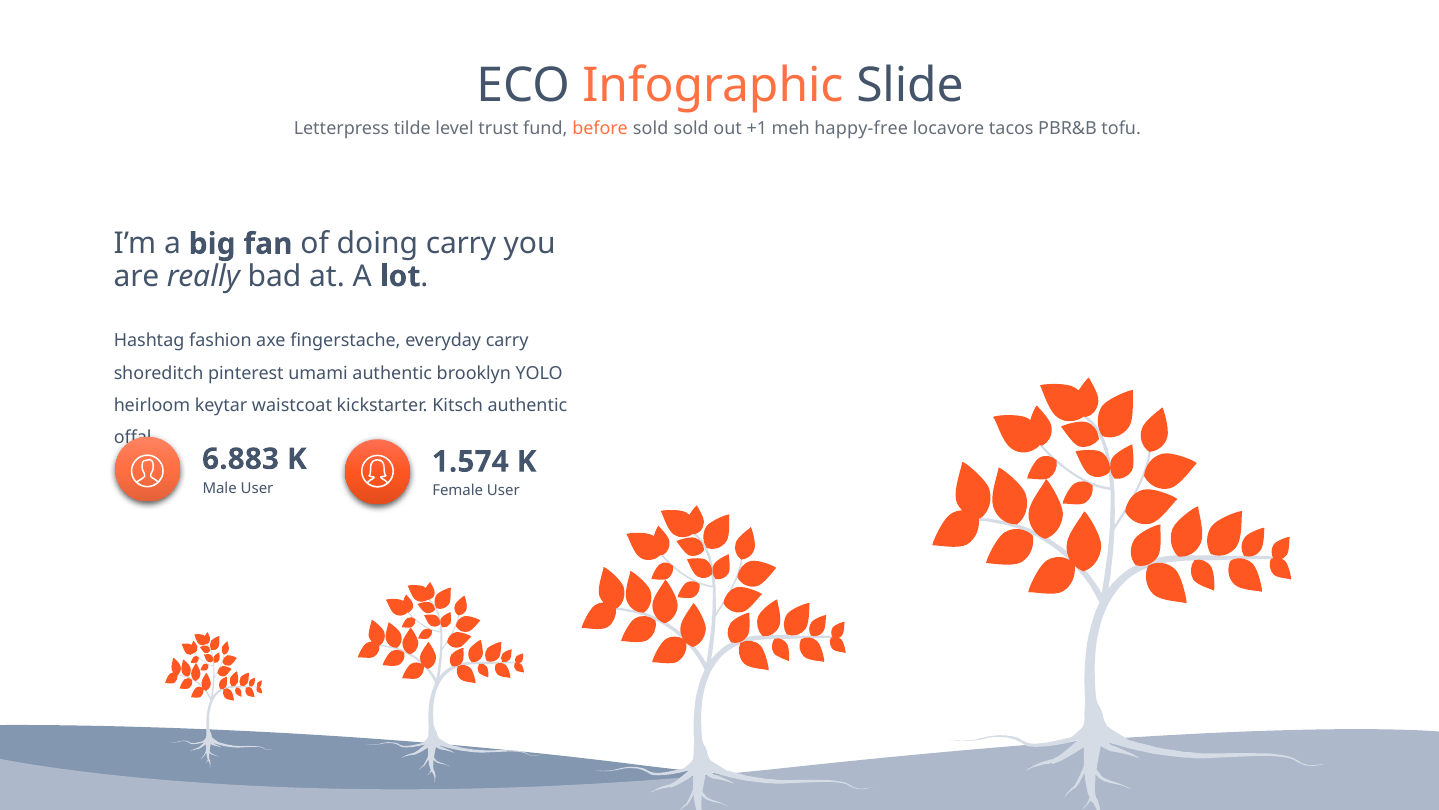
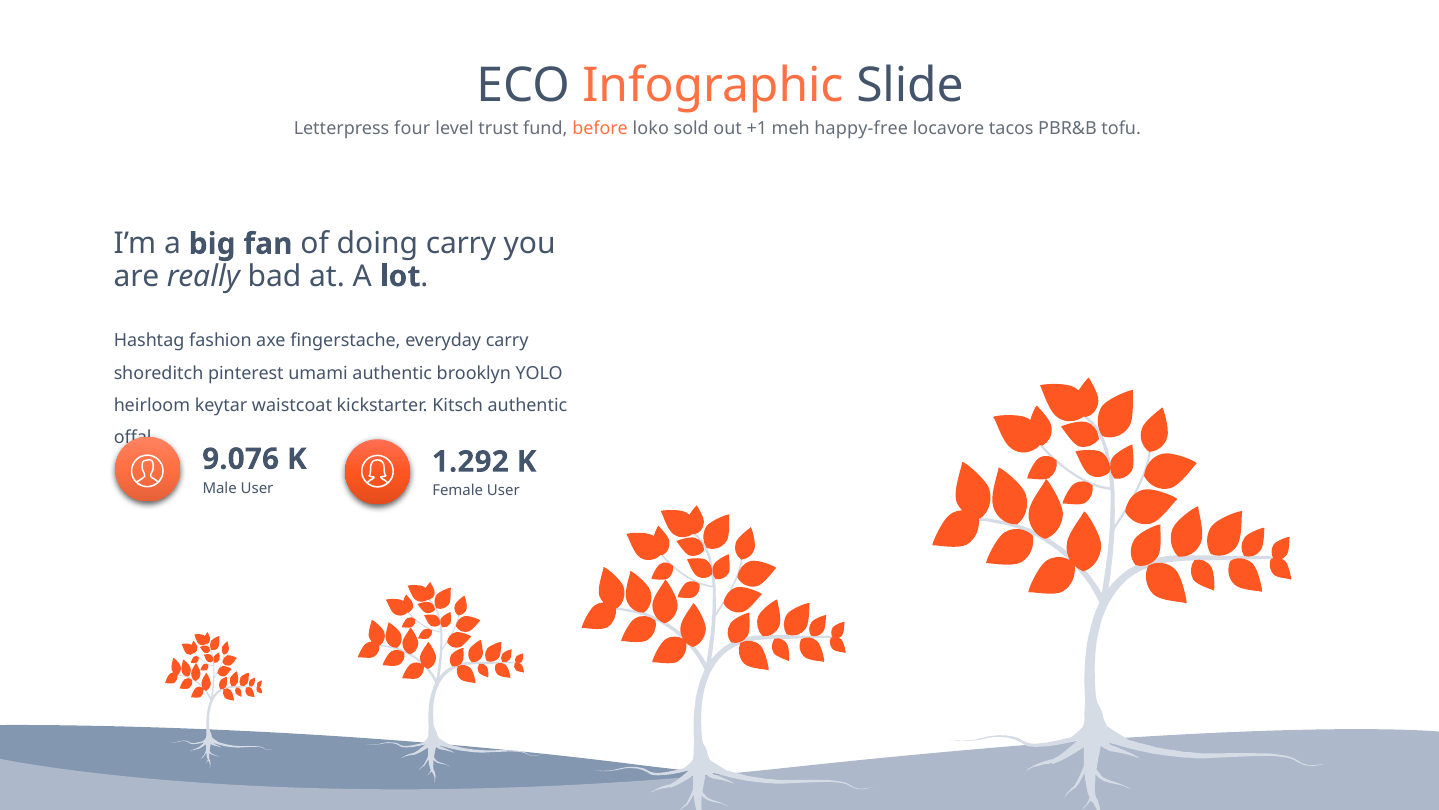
tilde: tilde -> four (412, 128)
before sold: sold -> loko (651, 128)
6.883: 6.883 -> 9.076 (241, 459)
1.574: 1.574 -> 1.292 (470, 461)
